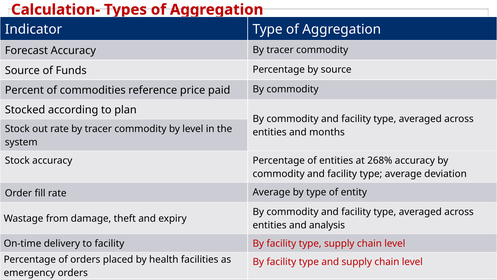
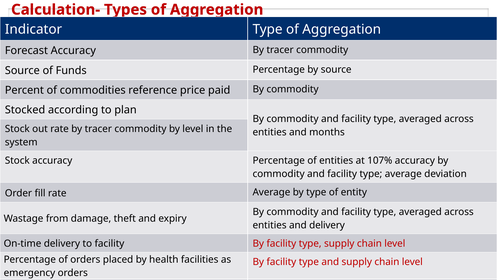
268%: 268% -> 107% (380, 160)
and analysis: analysis -> delivery (327, 225)
